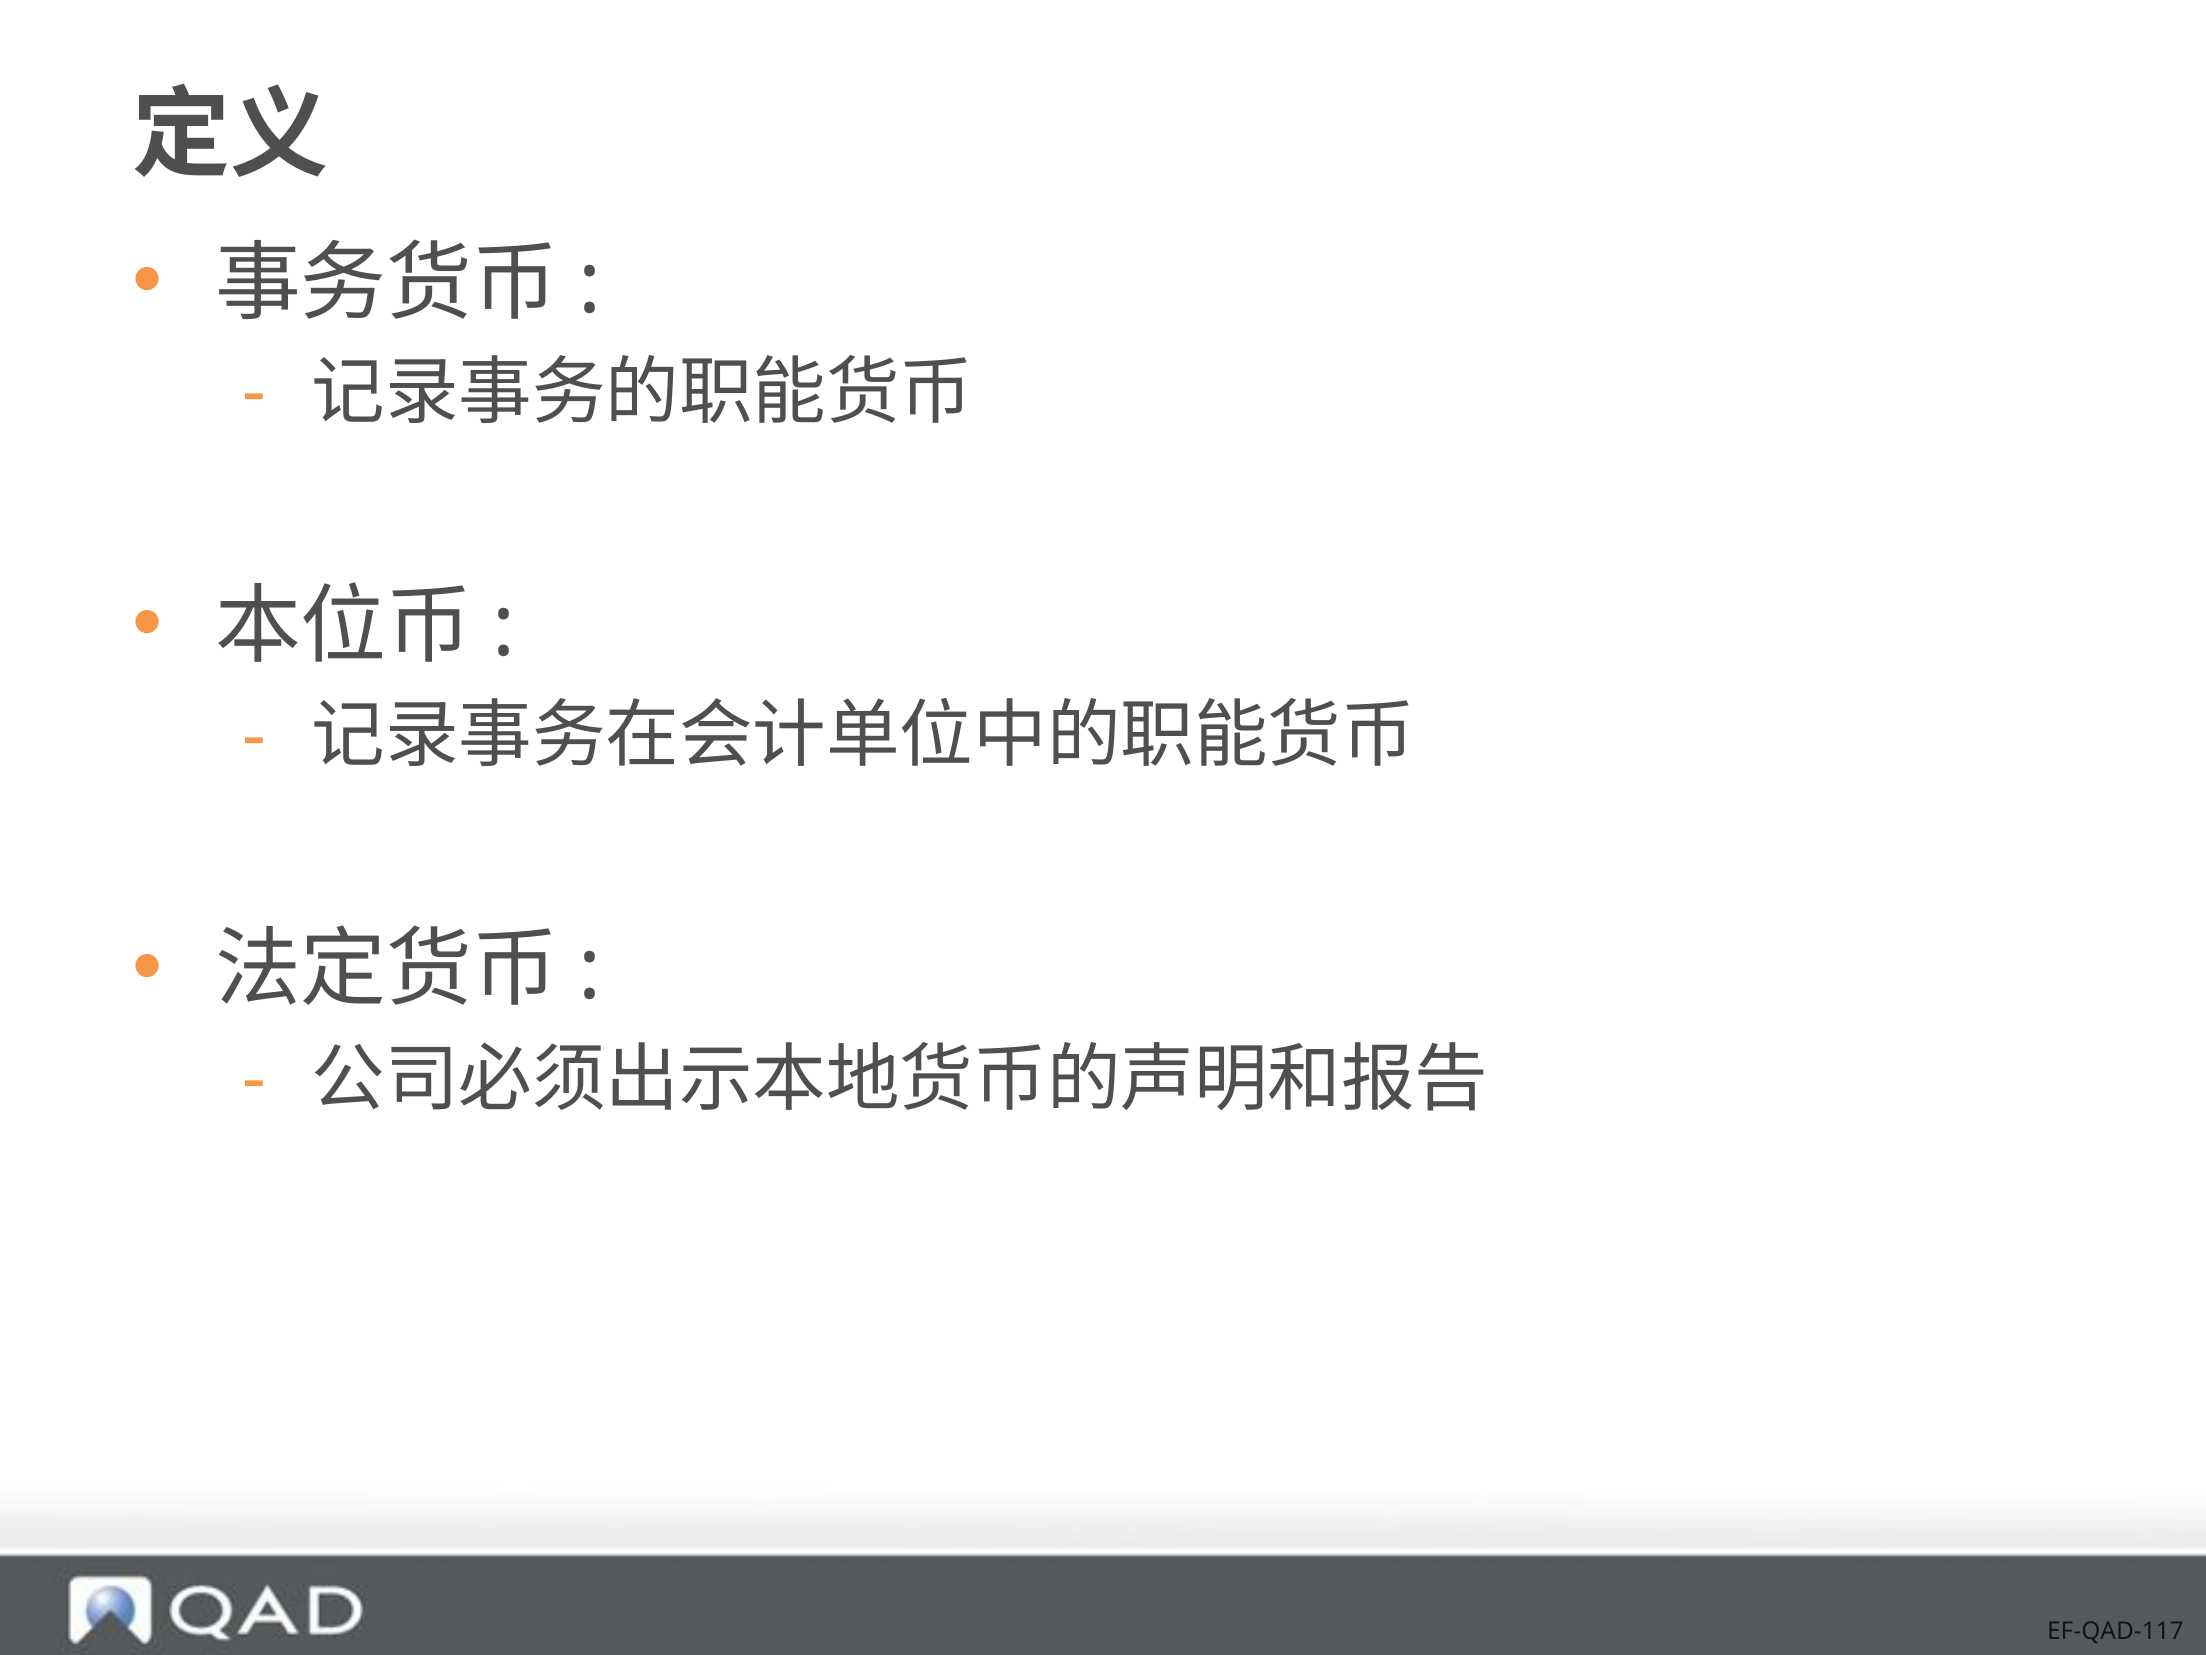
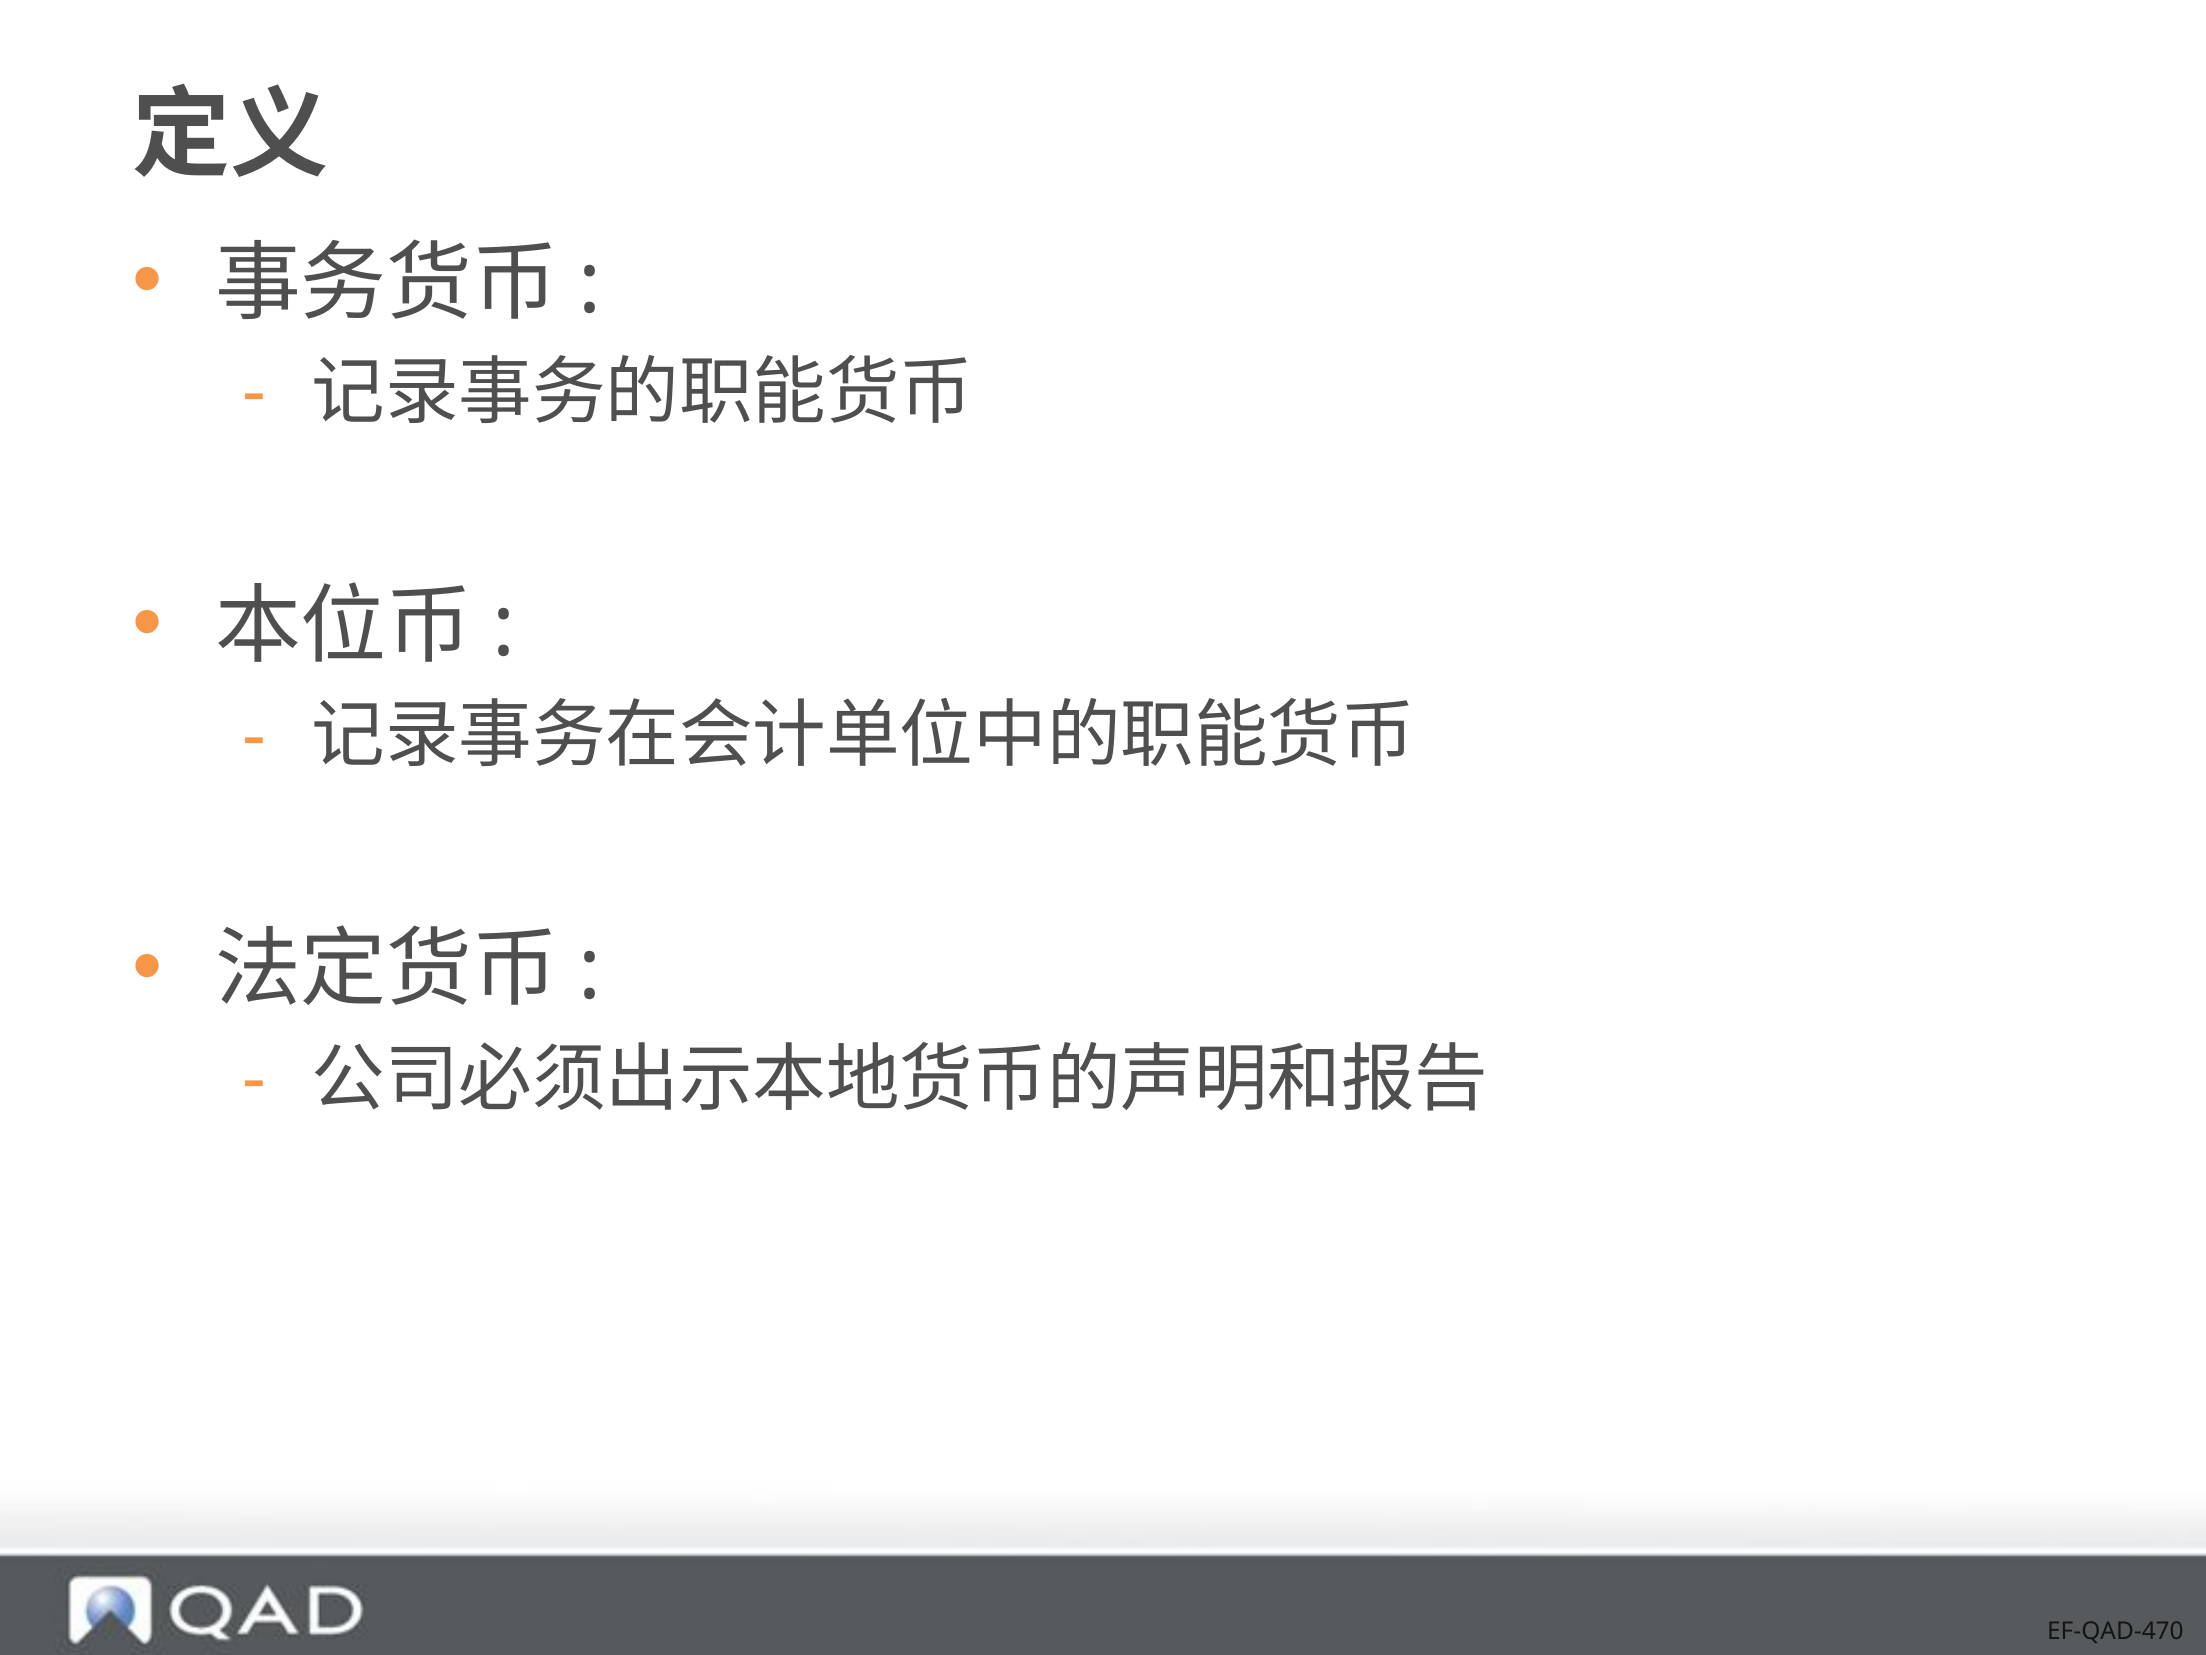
EF-QAD-117: EF-QAD-117 -> EF-QAD-470 (2115, 1630)
